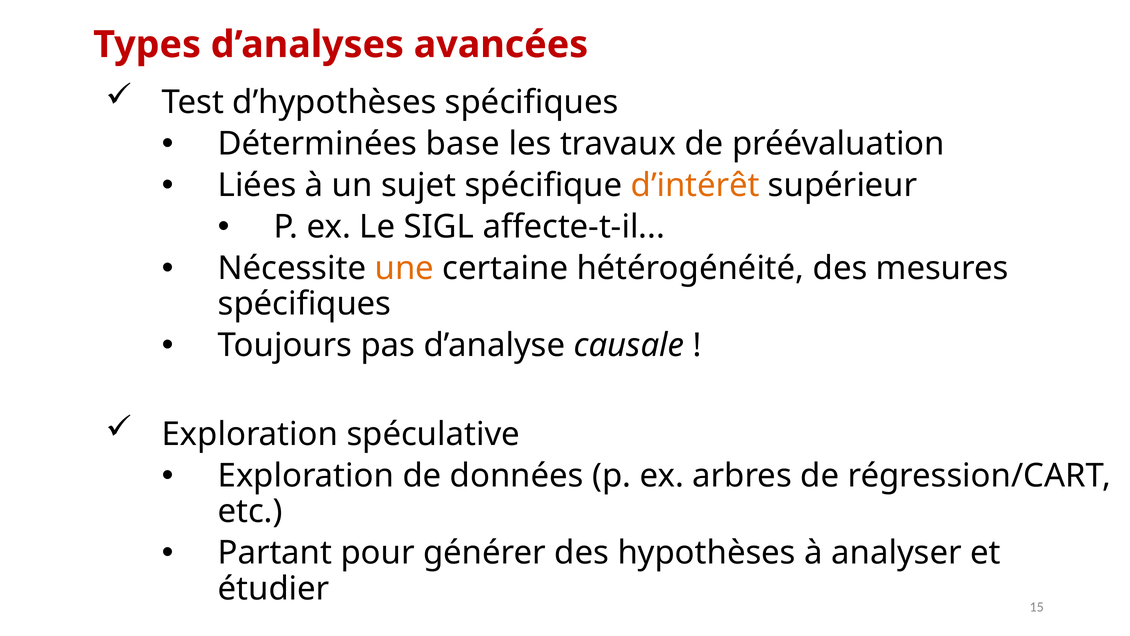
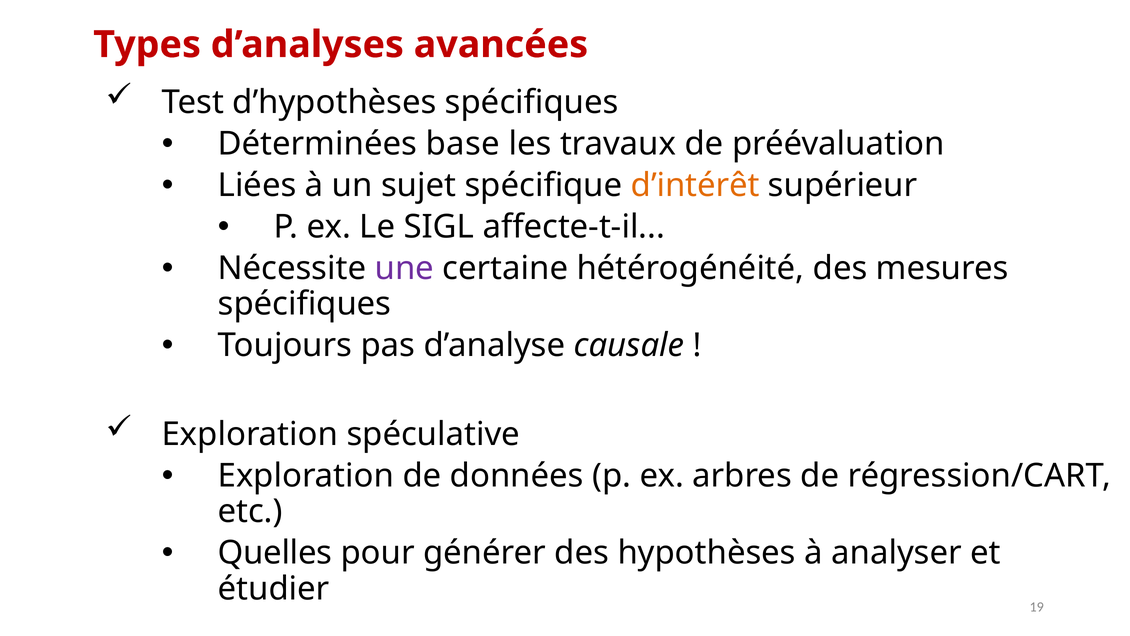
une colour: orange -> purple (404, 268)
Partant: Partant -> Quelles (275, 553)
15: 15 -> 19 (1037, 607)
